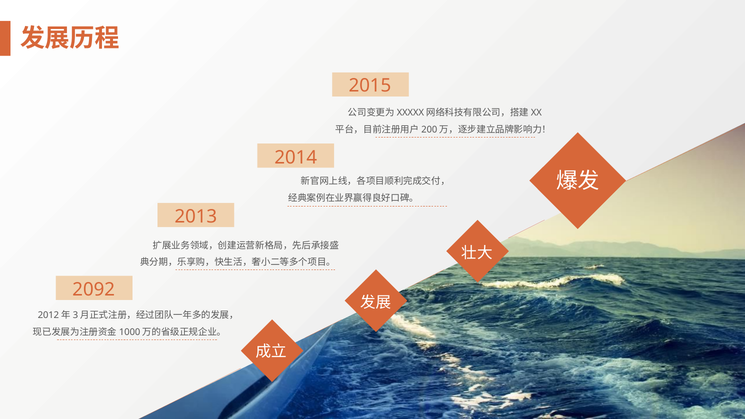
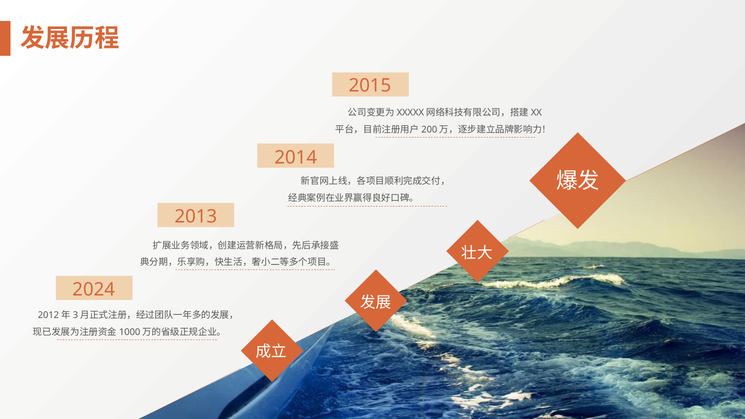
2092: 2092 -> 2024 (94, 289)
